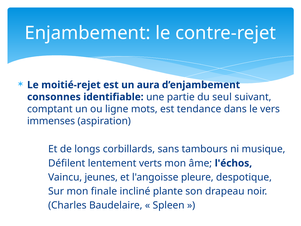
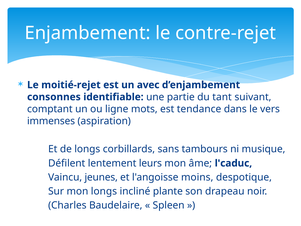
aura: aura -> avec (148, 85)
seul: seul -> tant (222, 97)
verts: verts -> leurs (150, 163)
l'échos: l'échos -> l'caduc (233, 163)
pleure: pleure -> moins (197, 177)
mon finale: finale -> longs (104, 191)
